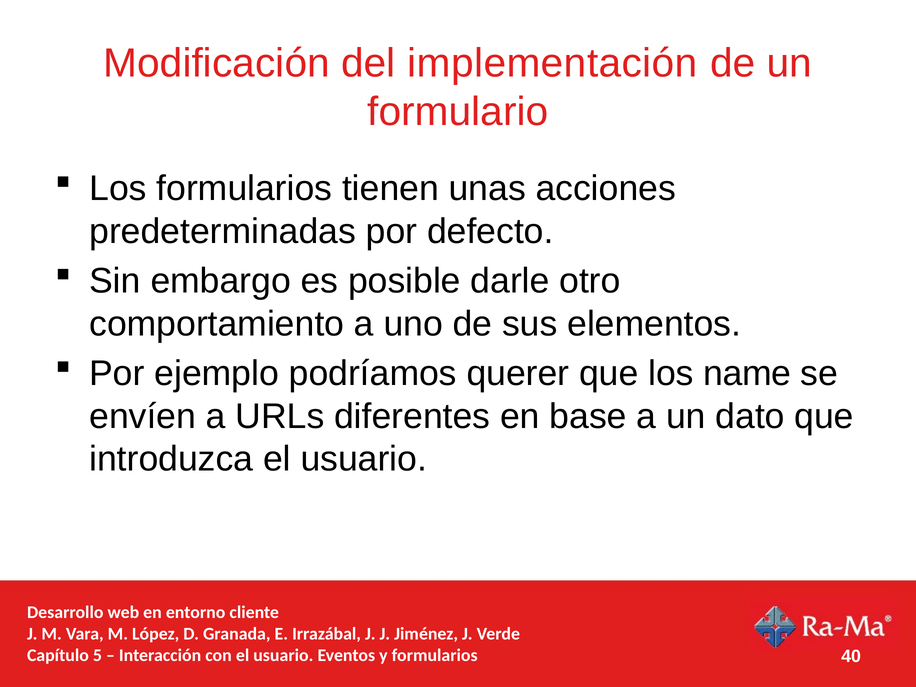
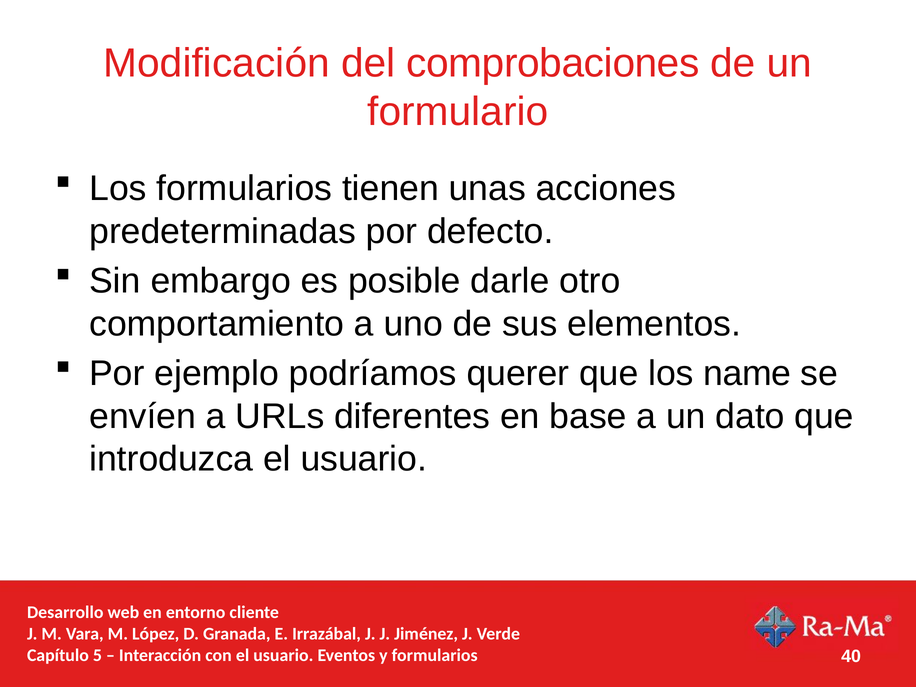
implementación: implementación -> comprobaciones (553, 63)
